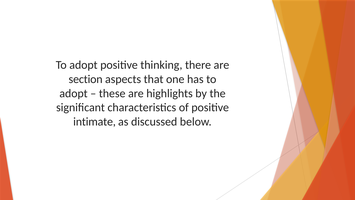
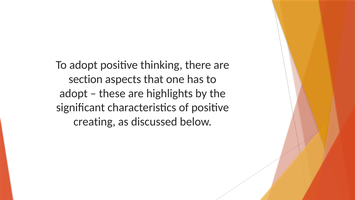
intimate: intimate -> creating (94, 122)
